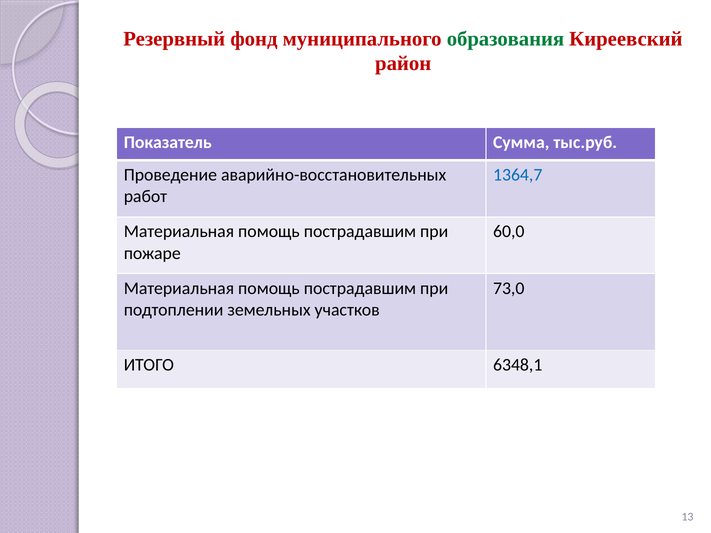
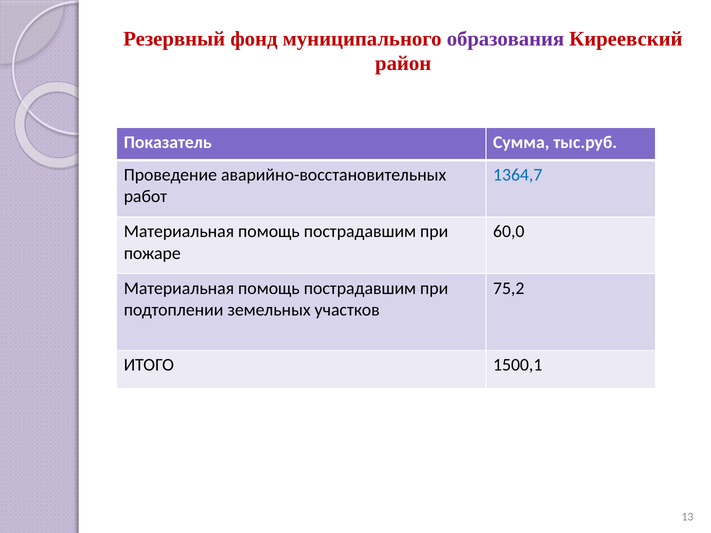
образования colour: green -> purple (505, 39)
73,0: 73,0 -> 75,2 (509, 288)
6348,1: 6348,1 -> 1500,1 (518, 365)
